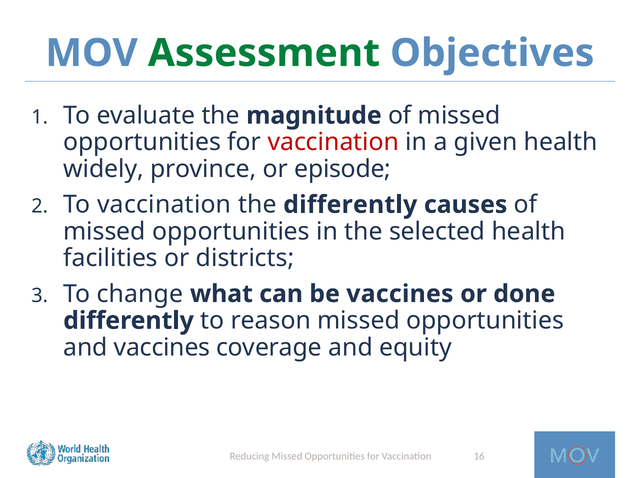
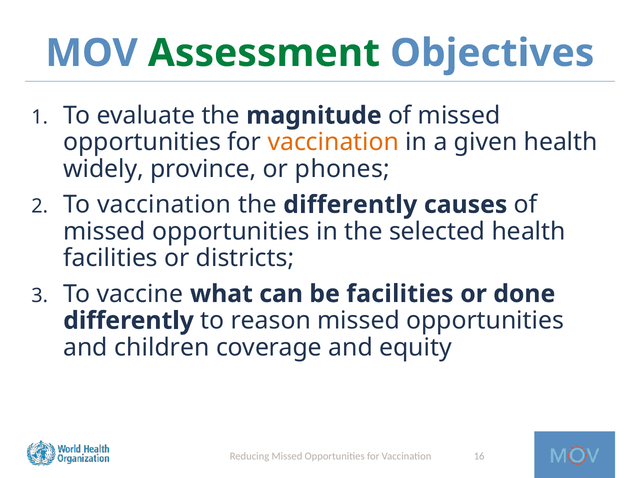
vaccination colour: red -> orange (333, 142)
episode: episode -> phones (342, 169)
change: change -> vaccine (140, 294)
be vaccines: vaccines -> facilities (400, 294)
and vaccines: vaccines -> children (162, 348)
